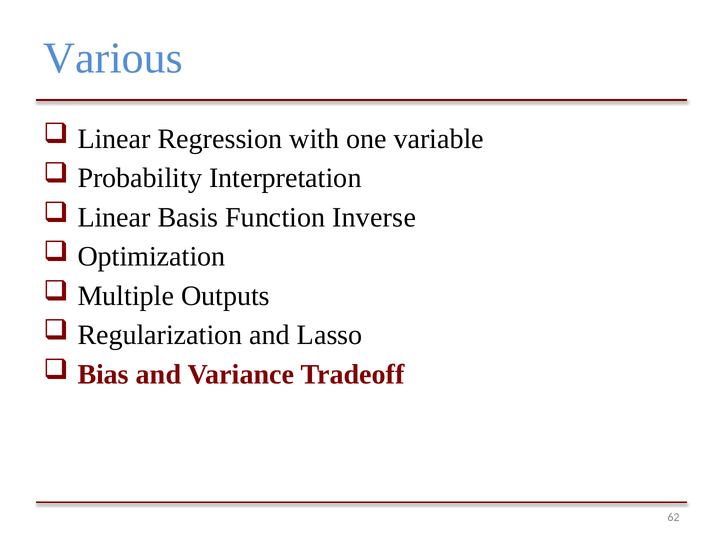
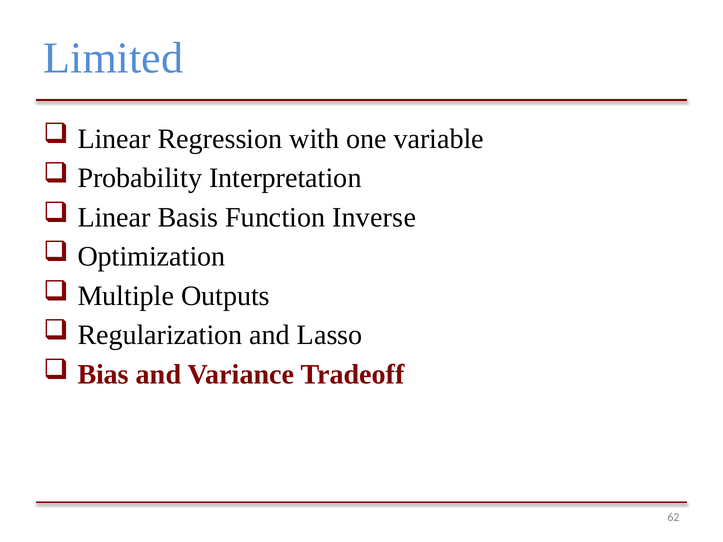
Various: Various -> Limited (113, 58)
